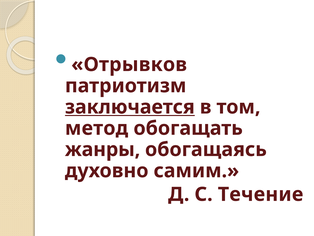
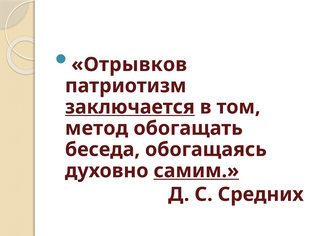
жанры: жанры -> беседа (102, 149)
самим underline: none -> present (196, 170)
Течение: Течение -> Средних (261, 194)
